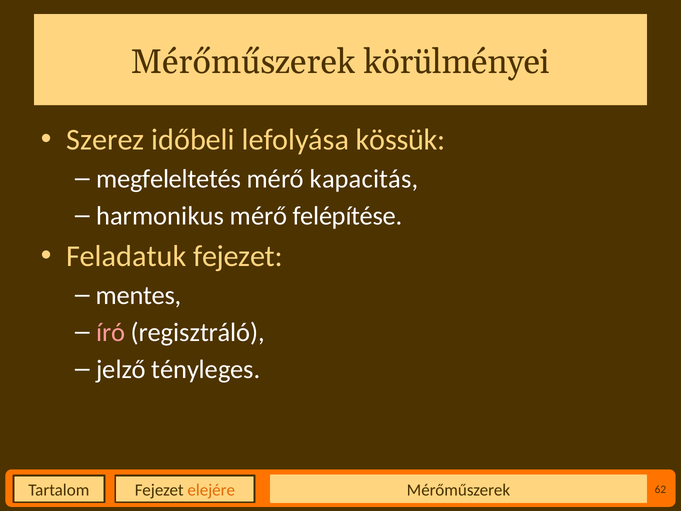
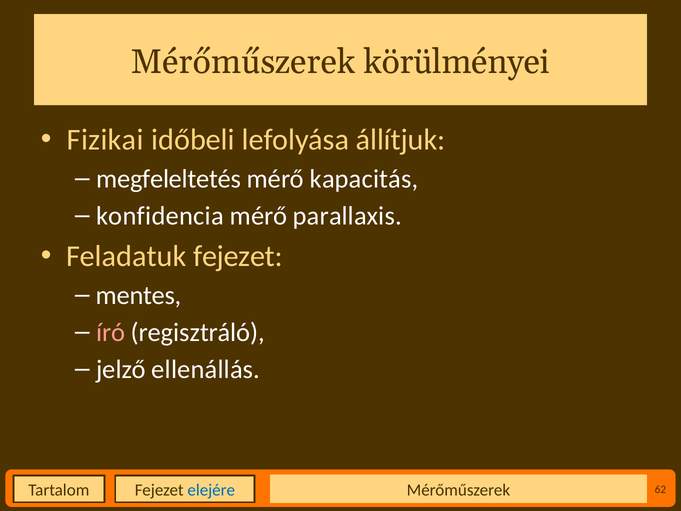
Szerez: Szerez -> Fizikai (105, 140)
kössük: kössük -> állítjuk (401, 140)
harmonikus: harmonikus -> konfidencia (160, 216)
felépítése: felépítése -> parallaxis (347, 216)
tényleges: tényleges -> ellenállás (206, 369)
elejére colour: orange -> blue (211, 490)
